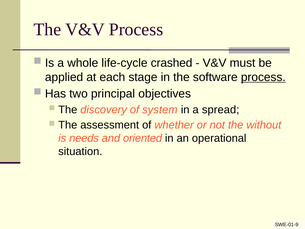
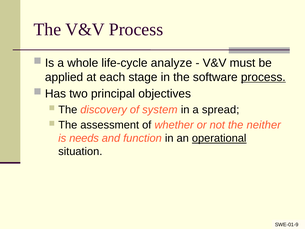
crashed: crashed -> analyze (171, 63)
without: without -> neither (264, 125)
oriented: oriented -> function (142, 138)
operational underline: none -> present (219, 138)
